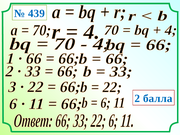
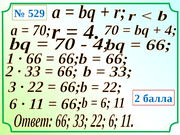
439: 439 -> 529 (36, 13)
